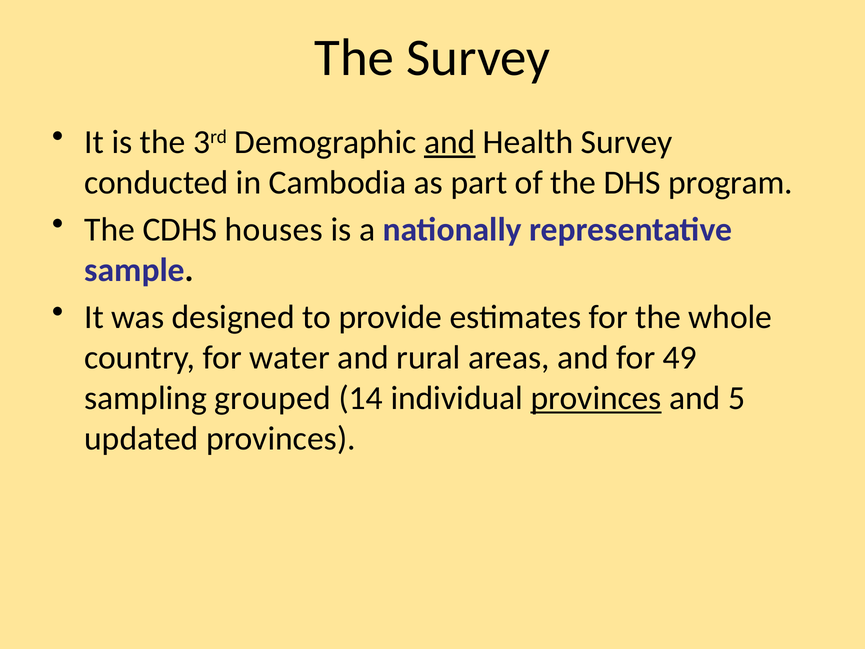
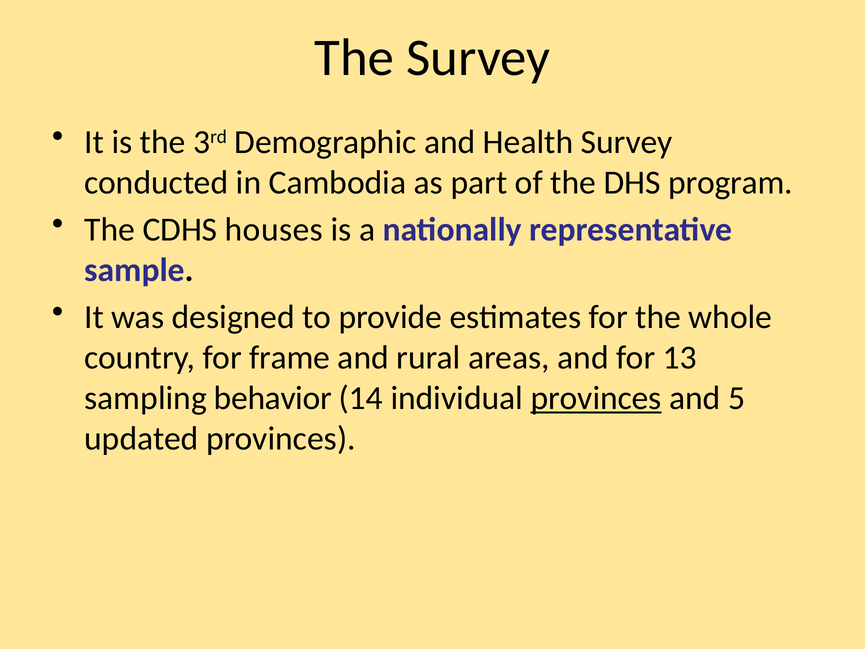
and underline: present -> none (450, 142)
water: water -> frame (290, 358)
49: 49 -> 13 (680, 358)
grouped: grouped -> behavior (273, 398)
